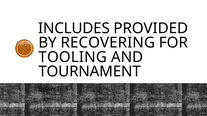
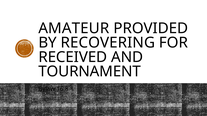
INCLUDES: INCLUDES -> AMATEUR (74, 28)
TOOLING: TOOLING -> RECEIVED (73, 57)
